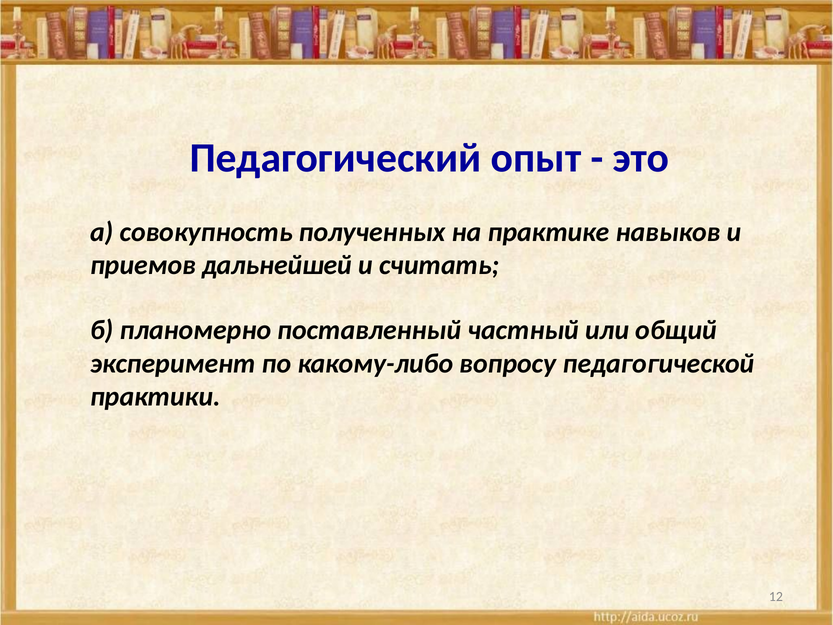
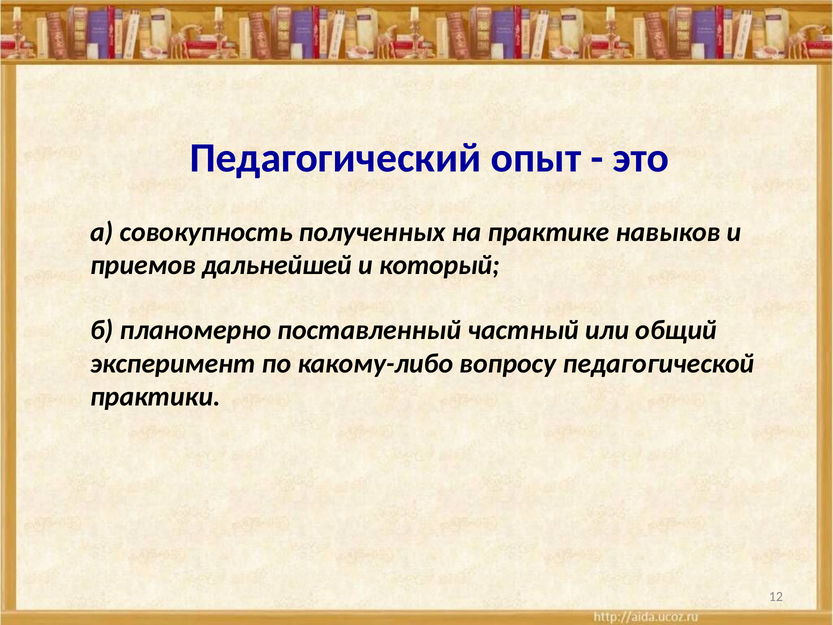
считать: считать -> который (439, 265)
